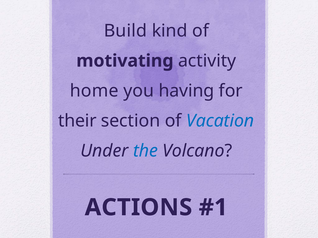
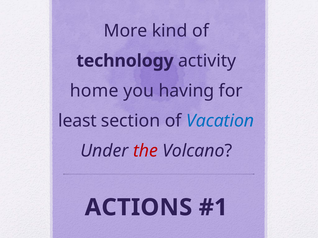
Build: Build -> More (125, 31)
motivating: motivating -> technology (125, 61)
their: their -> least (77, 121)
the colour: blue -> red (145, 151)
